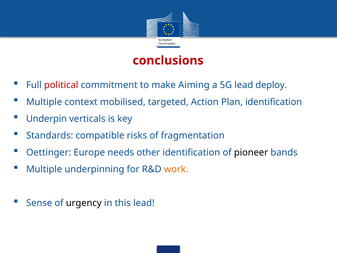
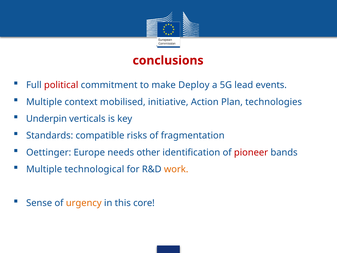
Aiming: Aiming -> Deploy (194, 85)
deploy: deploy -> events (271, 85)
targeted: targeted -> initiative (168, 102)
Plan identification: identification -> technologies (274, 102)
pioneer colour: black -> red (251, 152)
underpinning: underpinning -> technological (94, 169)
urgency colour: black -> orange (84, 203)
this lead: lead -> core (144, 203)
